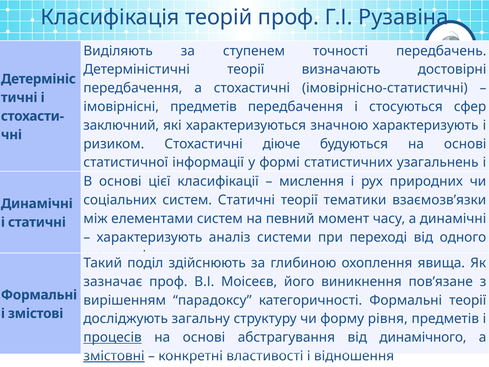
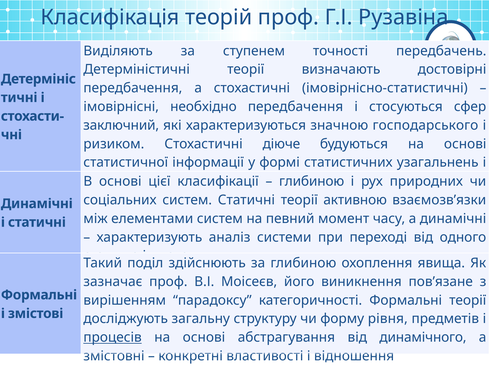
імовірнісні предметів: предметів -> необхідно (203, 107)
значною характеризують: характеризують -> господарського (425, 125)
мислення: мислення -> глибиною (312, 181)
тематики: тематики -> активною (355, 200)
змістовні underline: present -> none (114, 356)
